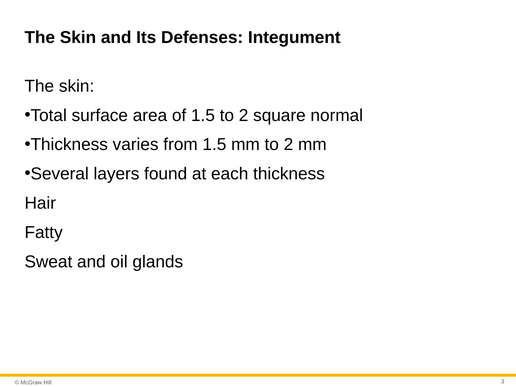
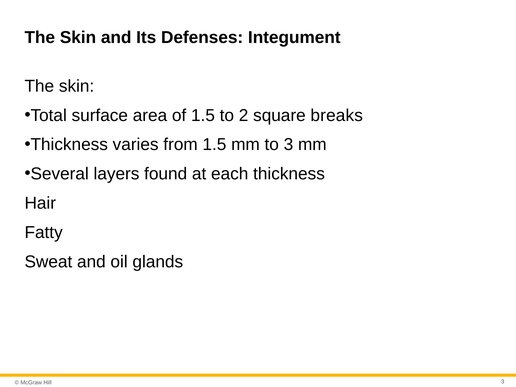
normal: normal -> breaks (337, 115)
mm to 2: 2 -> 3 (288, 145)
